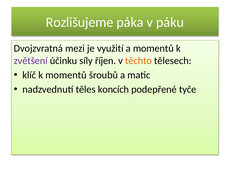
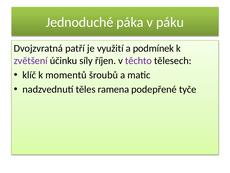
Rozlišujeme: Rozlišujeme -> Jednoduché (80, 22)
mezi: mezi -> patří (75, 48)
a momentů: momentů -> podmínek (153, 48)
těchto colour: orange -> purple (138, 61)
koncích: koncích -> ramena (113, 89)
